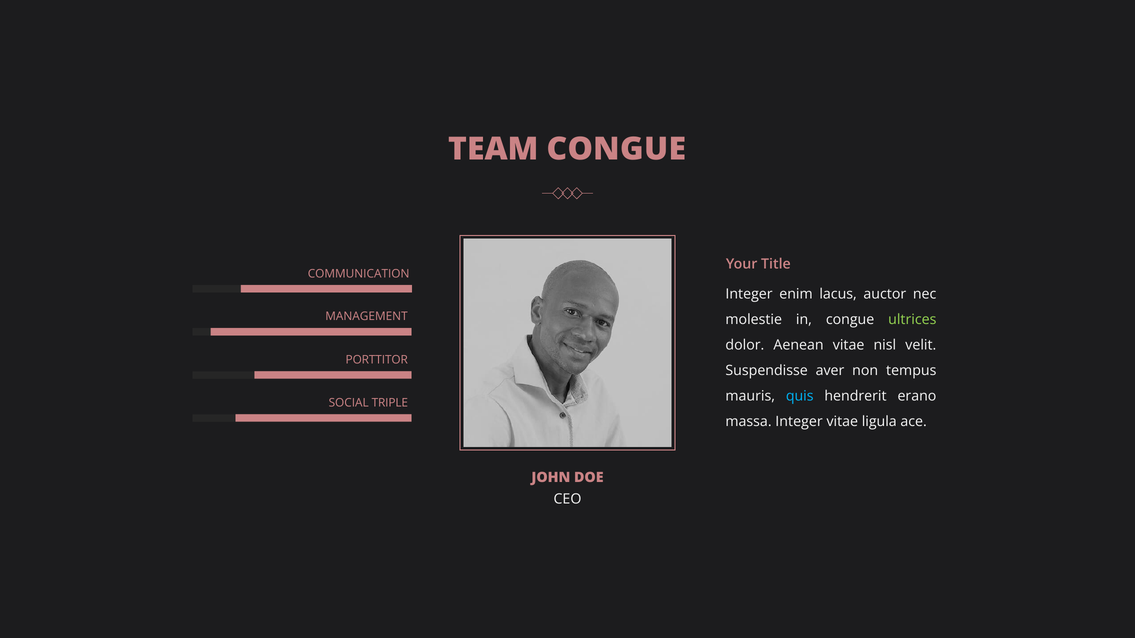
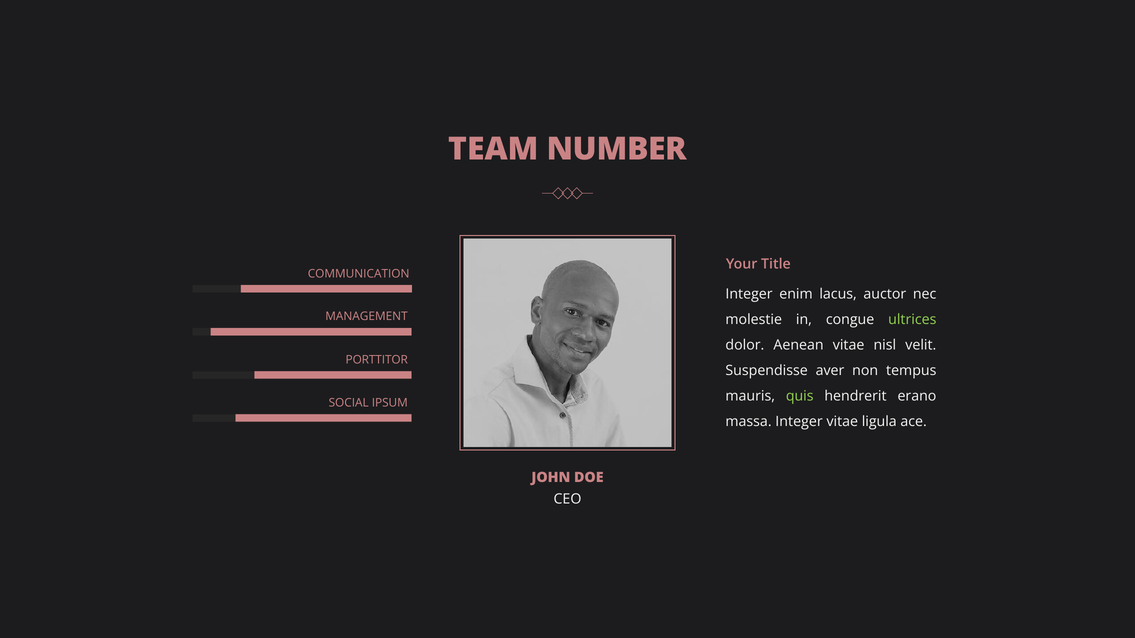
TEAM CONGUE: CONGUE -> NUMBER (617, 149)
quis colour: light blue -> light green (800, 396)
TRIPLE: TRIPLE -> IPSUM (390, 403)
